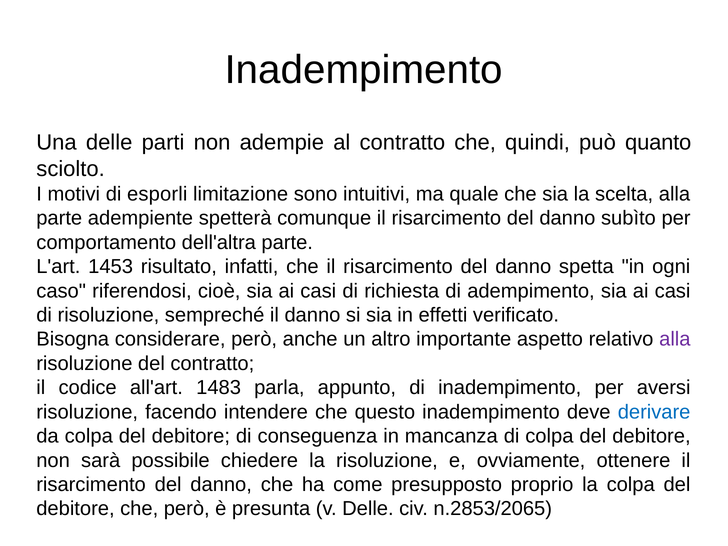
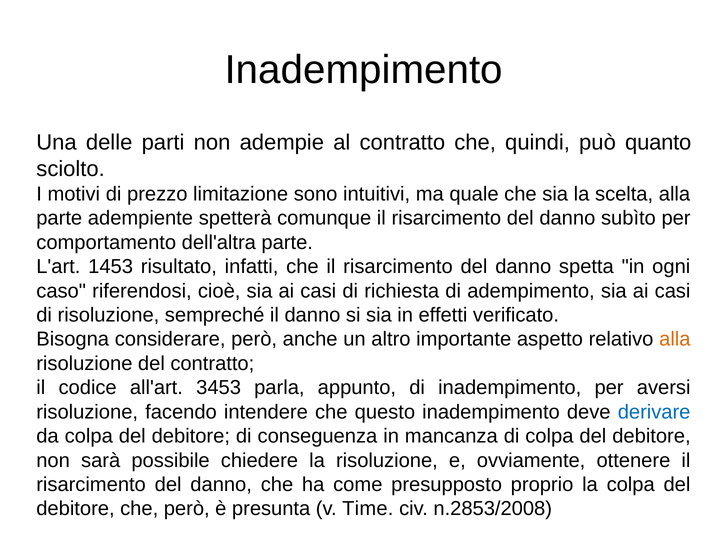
esporli: esporli -> prezzo (157, 194)
alla colour: purple -> orange (675, 339)
1483: 1483 -> 3453 (219, 388)
v Delle: Delle -> Time (368, 509)
n.2853/2065: n.2853/2065 -> n.2853/2008 (493, 509)
